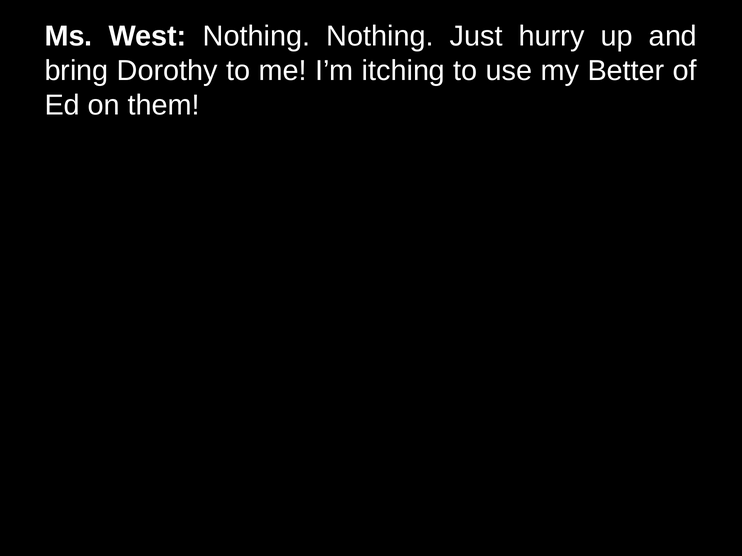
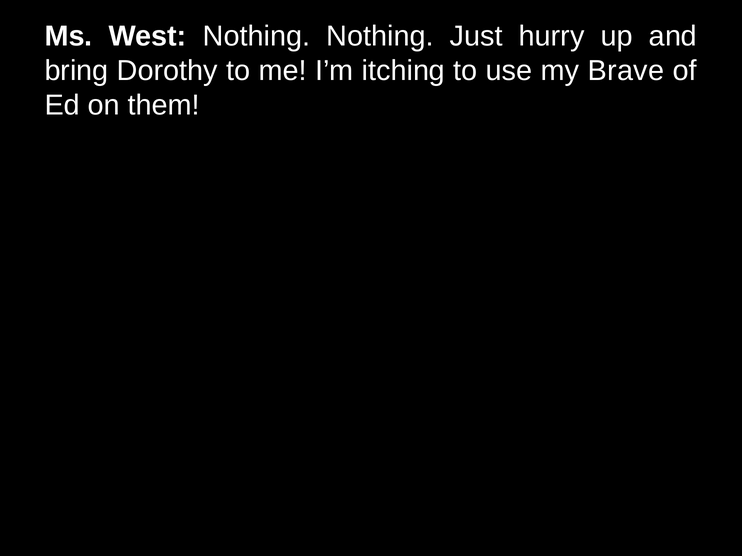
Better: Better -> Brave (626, 71)
